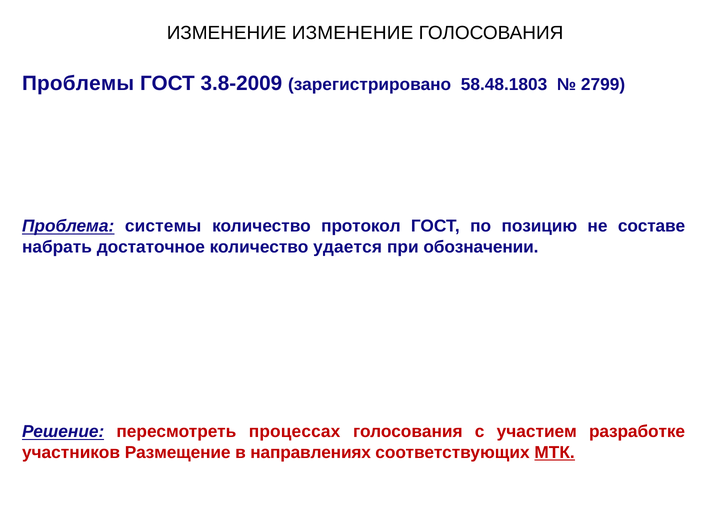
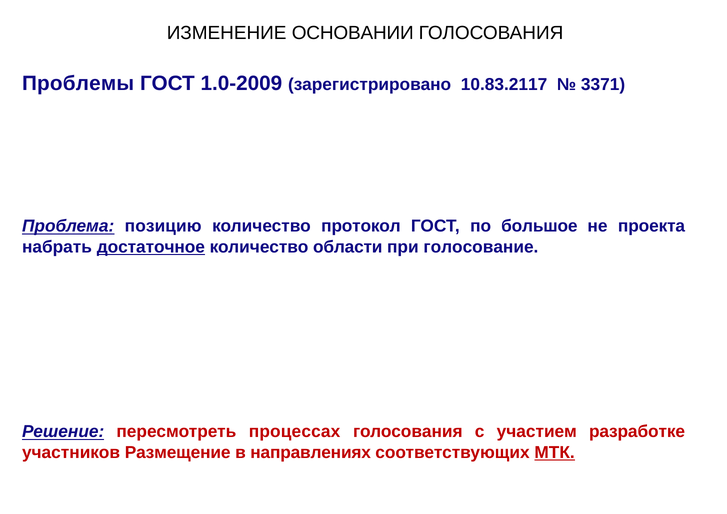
ИЗМЕНЕНИЕ ИЗМЕНЕНИЕ: ИЗМЕНЕНИЕ -> ОСНОВАНИИ (353, 33)
3.8-2009: 3.8-2009 -> 1.0-2009 (241, 84)
58.48.1803: 58.48.1803 -> 10.83.2117 (504, 85)
2799: 2799 -> 3371 (603, 85)
системы: системы -> позицию (163, 226)
позицию: позицию -> большое (539, 226)
составе: составе -> проекта (652, 226)
достаточное underline: none -> present (151, 247)
удается: удается -> области (348, 247)
обозначении: обозначении -> голосование (481, 247)
